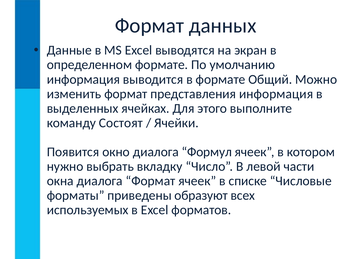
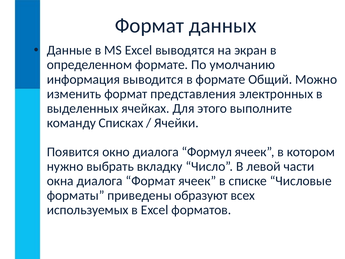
представления информация: информация -> электронных (276, 94)
Состоят: Состоят -> Списках (121, 123)
